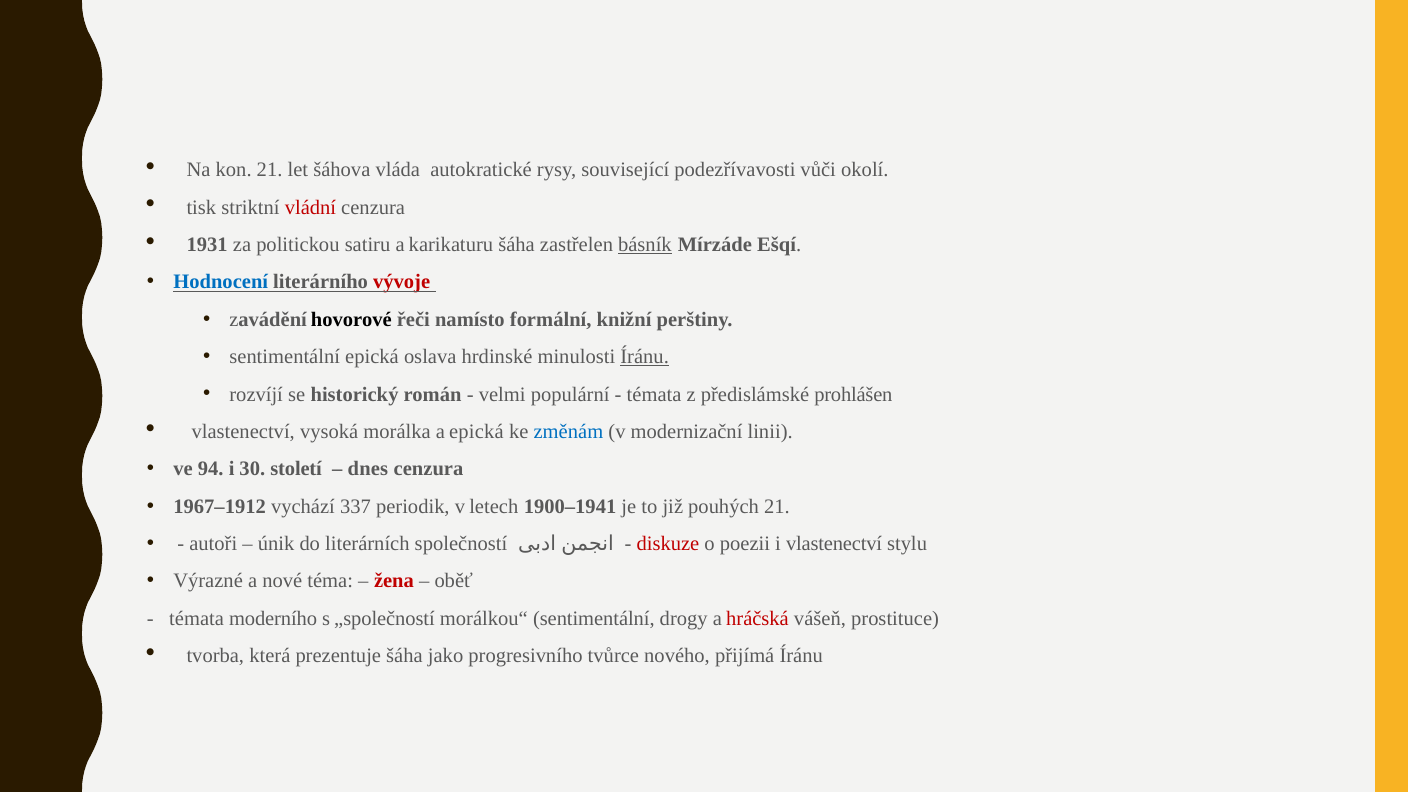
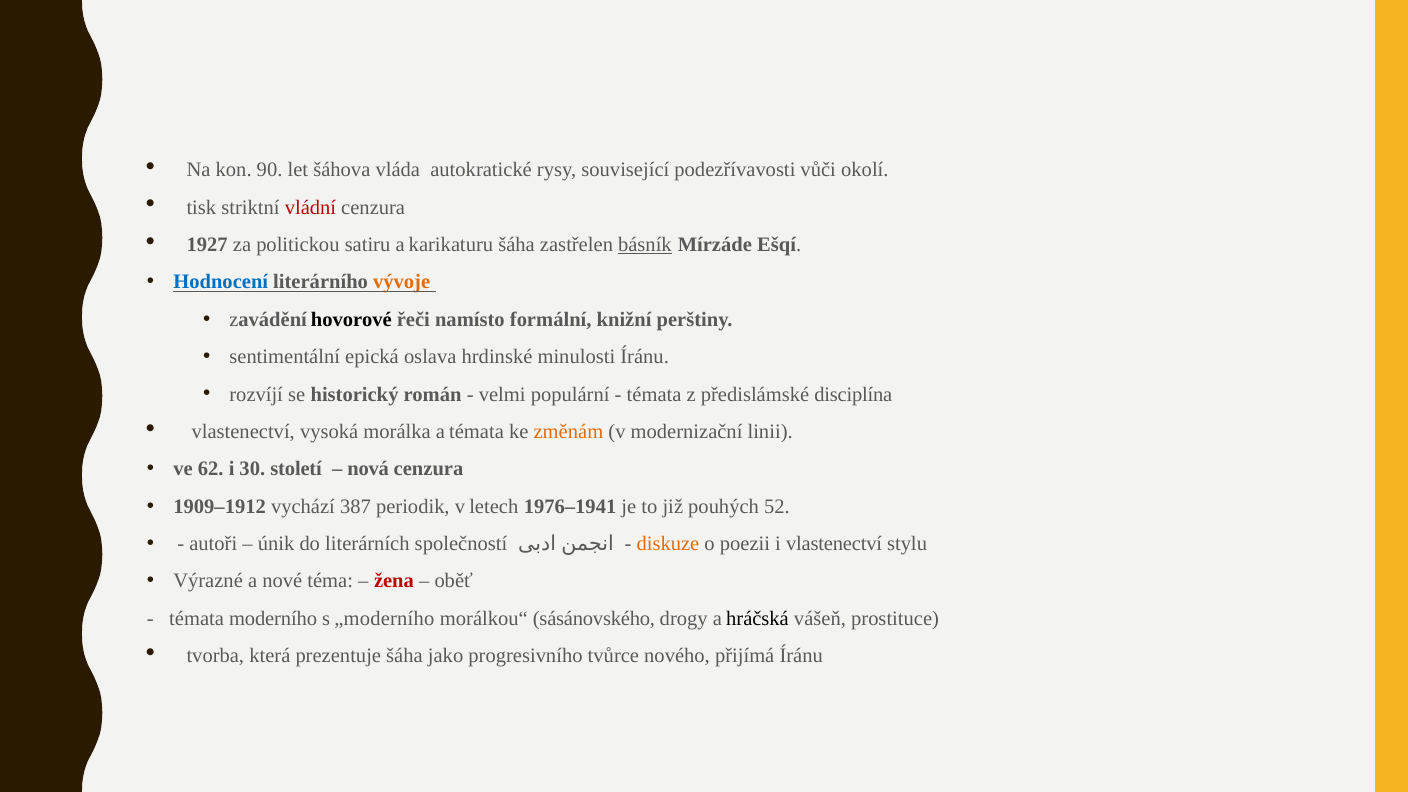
kon 21: 21 -> 90 (270, 170)
1931: 1931 -> 1927 (207, 245)
vývoje colour: red -> orange (402, 282)
Íránu underline: present -> none (645, 357)
prohlášen: prohlášen -> disciplína (853, 394)
a epická: epická -> témata (476, 432)
změnám colour: blue -> orange (568, 432)
94: 94 -> 62 (211, 469)
dnes: dnes -> nová (368, 469)
1967–1912: 1967–1912 -> 1909–1912 (220, 506)
337: 337 -> 387 (355, 506)
1900–1941: 1900–1941 -> 1976–1941 (570, 506)
pouhých 21: 21 -> 52 (777, 506)
diskuze colour: red -> orange (668, 544)
„společností: „společností -> „moderního (384, 619)
morálkou“ sentimentální: sentimentální -> sásánovského (594, 619)
hráčská colour: red -> black (757, 619)
